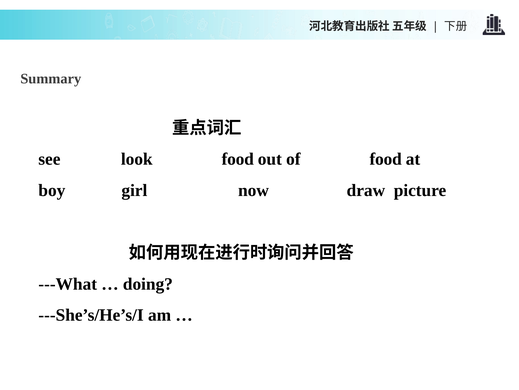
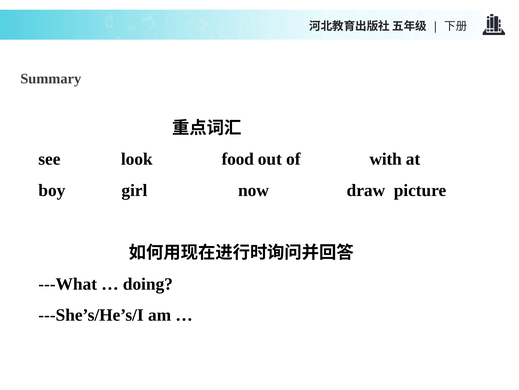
of food: food -> with (386, 159)
